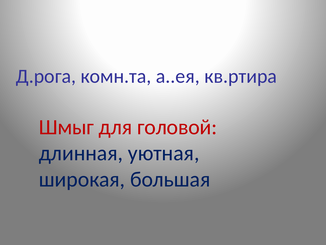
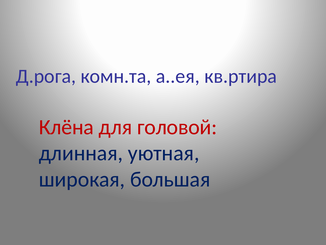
Шмыг: Шмыг -> Клёна (66, 127)
